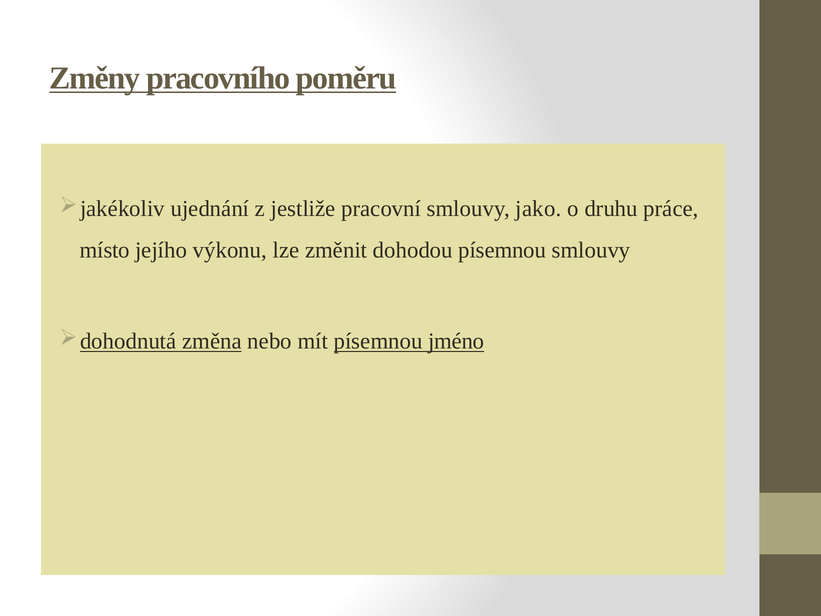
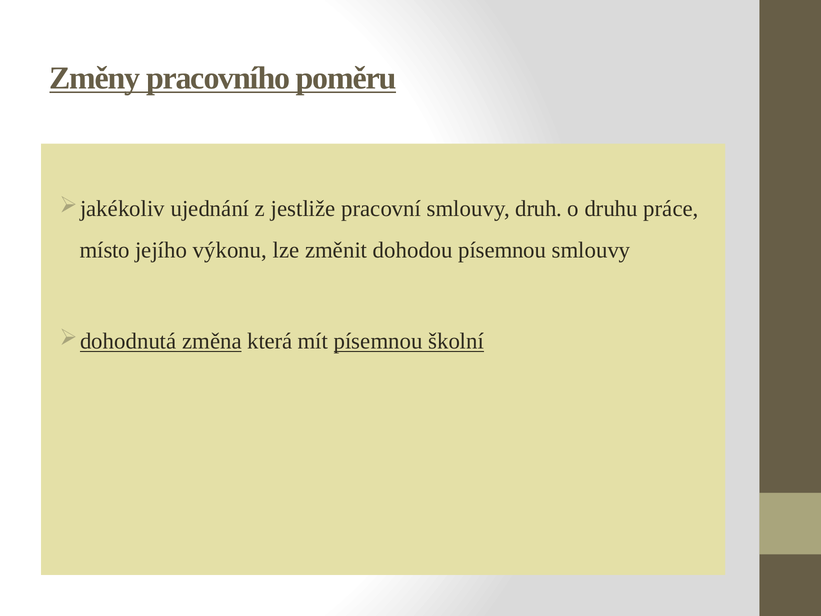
jako: jako -> druh (539, 209)
nebo: nebo -> která (270, 341)
jméno: jméno -> školní (456, 341)
